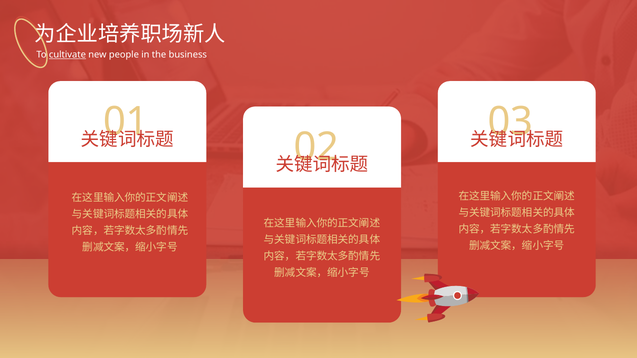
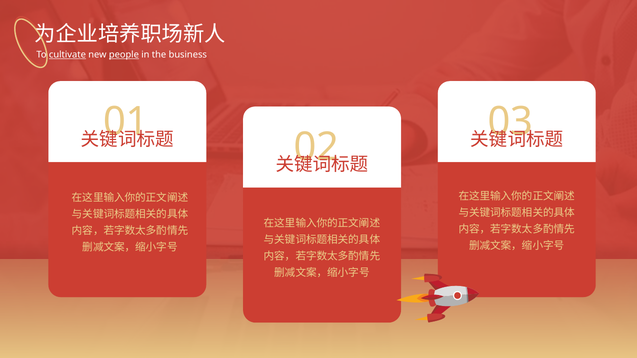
people underline: none -> present (124, 55)
